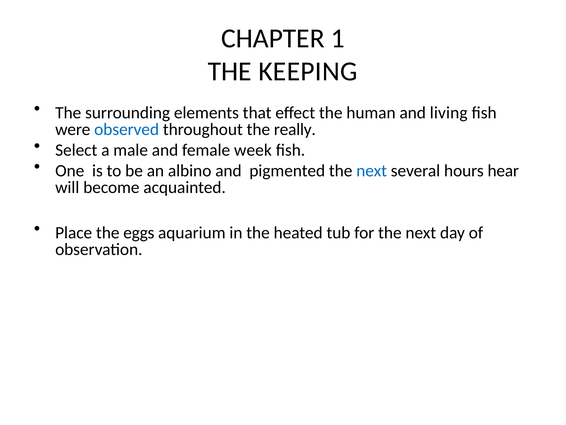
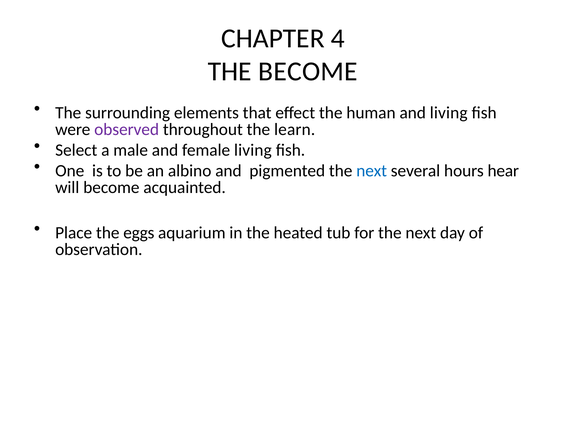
1: 1 -> 4 (338, 38)
THE KEEPING: KEEPING -> BECOME (308, 71)
observed colour: blue -> purple (127, 129)
really: really -> learn (295, 129)
female week: week -> living (253, 150)
